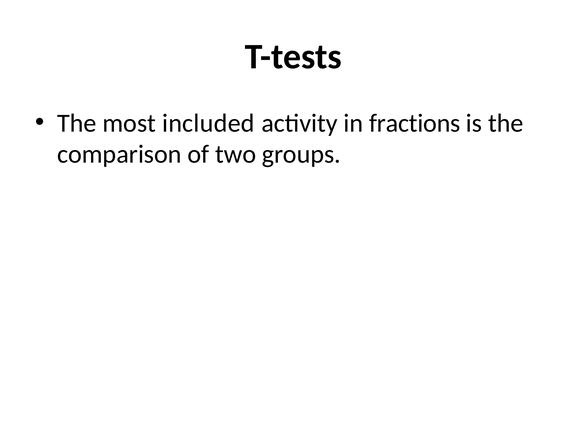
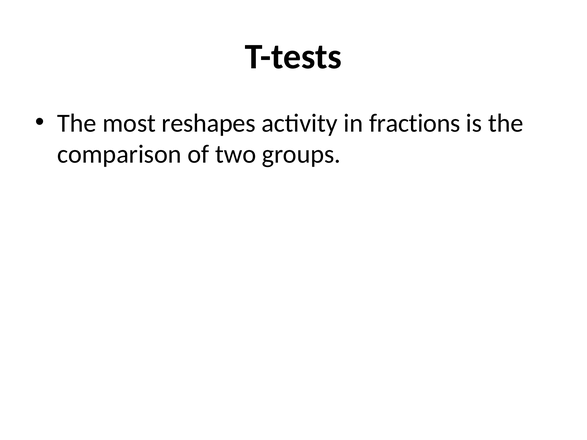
included: included -> reshapes (209, 123)
